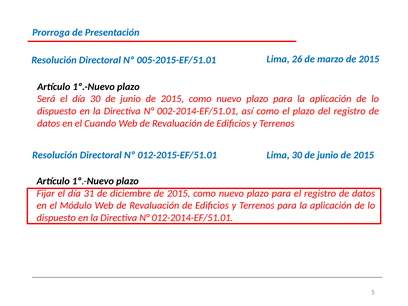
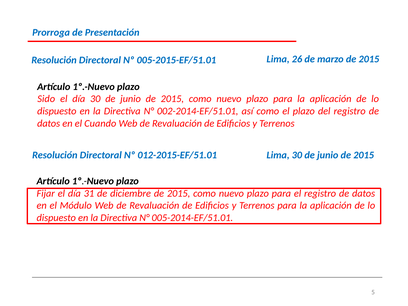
Será: Será -> Sido (46, 99)
012-2014-EF/51.01: 012-2014-EF/51.01 -> 005-2014-EF/51.01 (192, 218)
